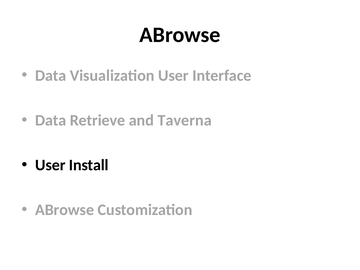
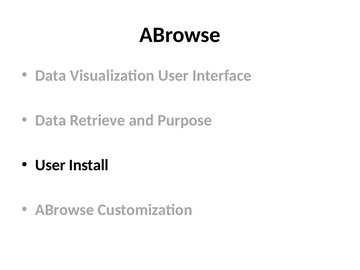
Taverna: Taverna -> Purpose (185, 120)
